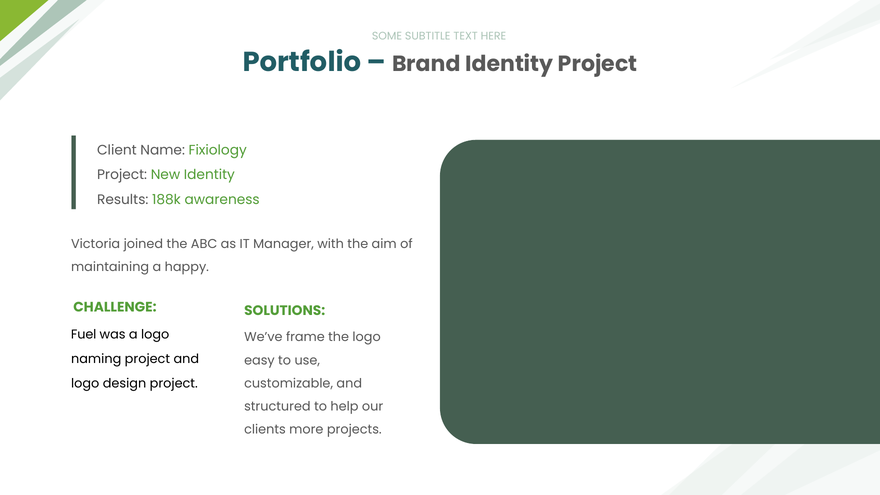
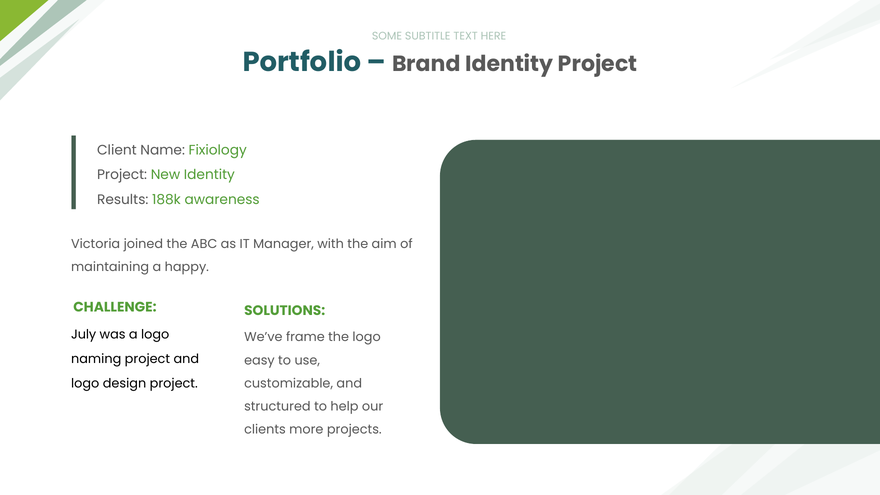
Fuel: Fuel -> July (84, 334)
